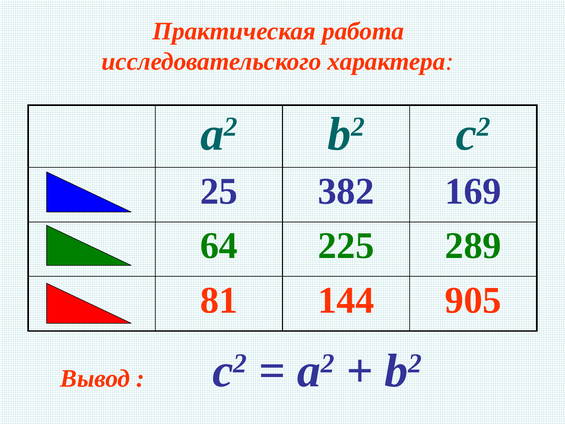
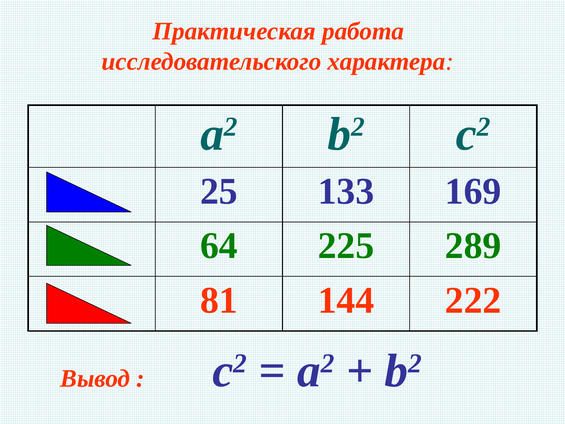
382: 382 -> 133 (346, 191)
905: 905 -> 222 (473, 300)
